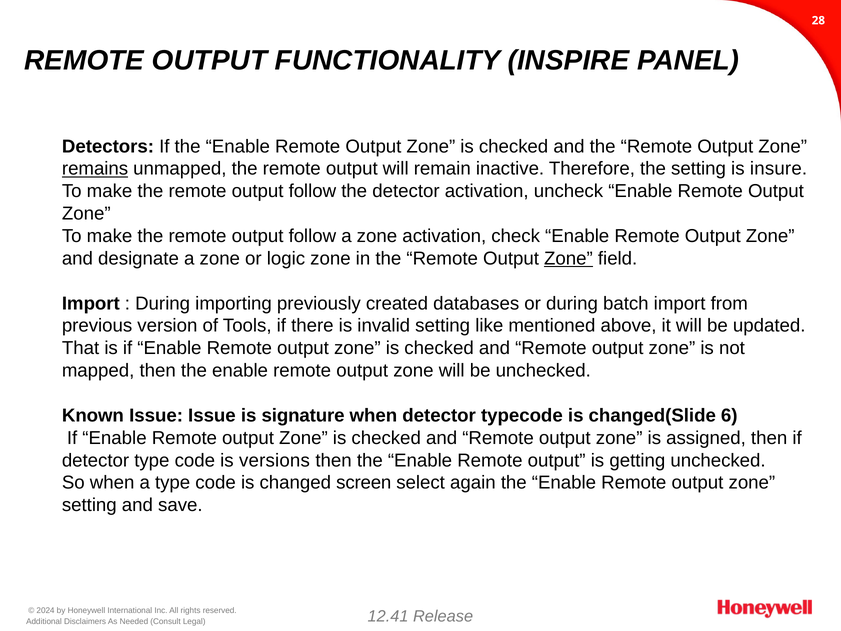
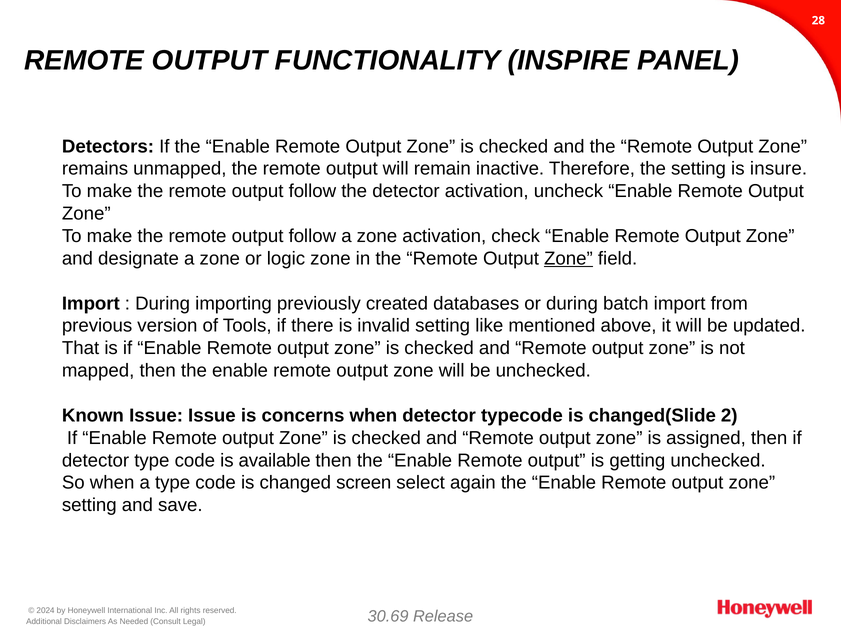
remains underline: present -> none (95, 169)
signature: signature -> concerns (303, 415)
6: 6 -> 2 (729, 415)
versions: versions -> available (275, 460)
12.41: 12.41 -> 30.69 (388, 616)
